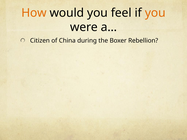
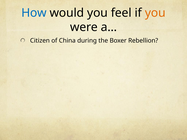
How colour: orange -> blue (34, 13)
